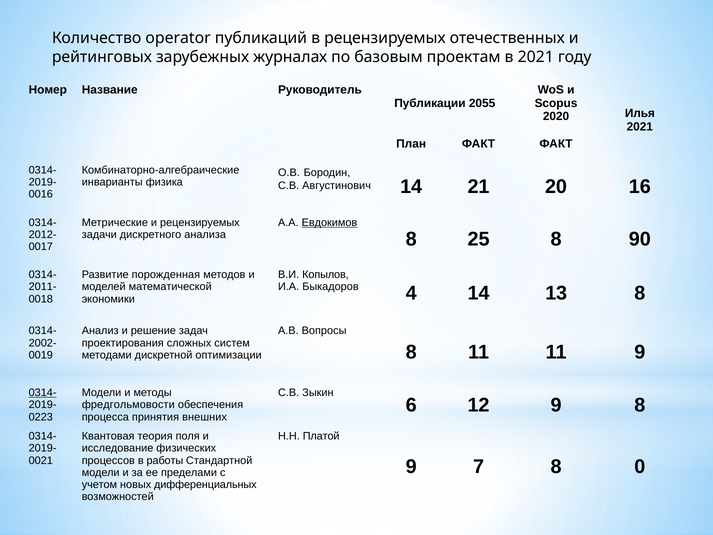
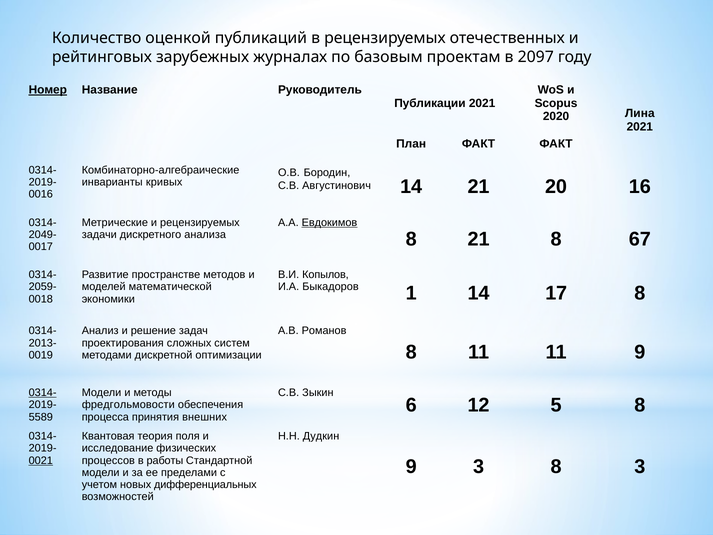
operator: operator -> оценкой (178, 38)
в 2021: 2021 -> 2097 (536, 57)
Номер underline: none -> present (48, 90)
Публикации 2055: 2055 -> 2021 (482, 103)
Илья: Илья -> Лина (640, 113)
физика: физика -> кривых (164, 182)
2012-: 2012- -> 2049- (43, 234)
8 25: 25 -> 21 (479, 239)
90: 90 -> 67 (640, 239)
порожденная: порожденная -> пространстве (166, 275)
2011-: 2011- -> 2059- (43, 287)
4: 4 -> 1 (411, 293)
13: 13 -> 17 (556, 293)
Вопросы: Вопросы -> Романов (324, 331)
2002-: 2002- -> 2013- (43, 343)
12 9: 9 -> 5 (556, 405)
0223: 0223 -> 5589 (41, 417)
Платой: Платой -> Дудкин (321, 436)
0021 underline: none -> present (41, 460)
9 7: 7 -> 3 (479, 467)
8 0: 0 -> 3 (640, 467)
